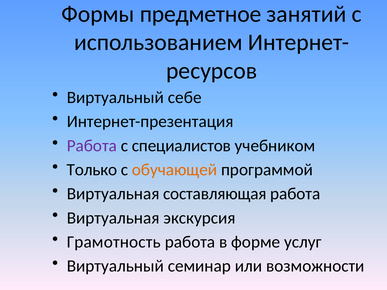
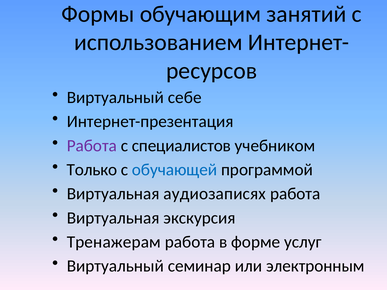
предметное: предметное -> обучающим (200, 14)
обучающей colour: orange -> blue (175, 170)
составляющая: составляющая -> аудиозаписях (215, 194)
Грамотность: Грамотность -> Тренажерам (114, 242)
возможности: возможности -> электронным (315, 266)
